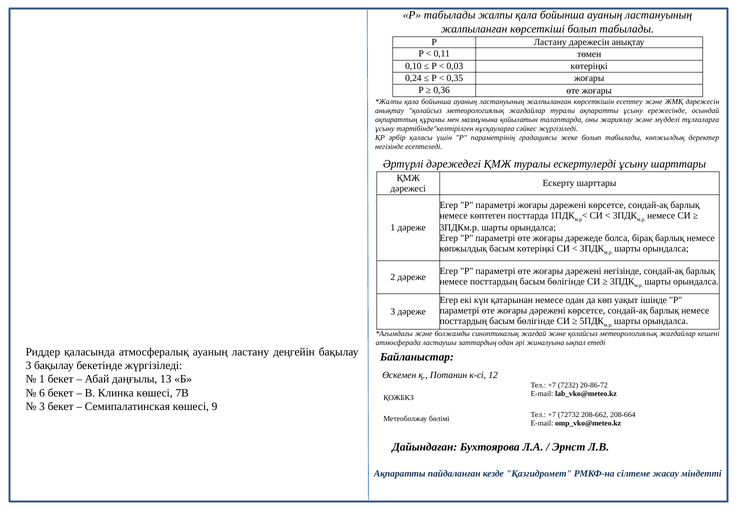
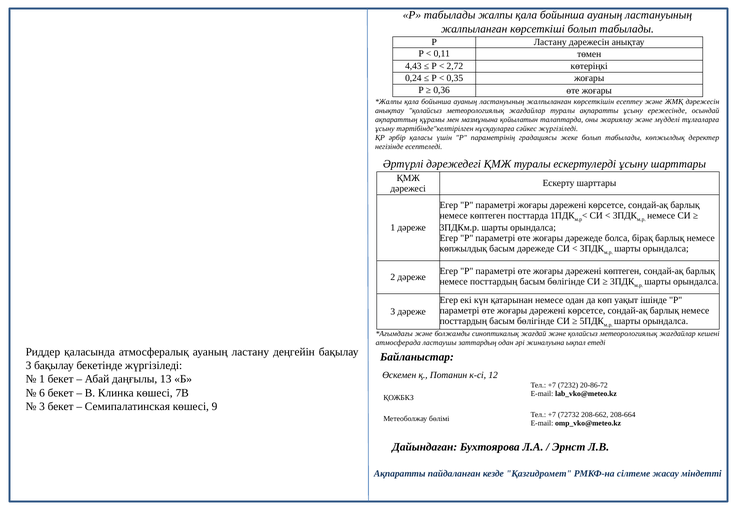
0,10: 0,10 -> 4,43 (413, 66)
0,03: 0,03 -> 2,72 (455, 66)
басым көтеріңкі: көтеріңкі -> дәрежеде (536, 249)
дәрежені негізінде: негізінде -> көптеген (623, 271)
